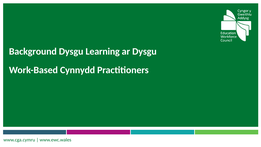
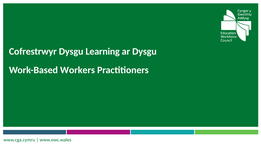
Background: Background -> Cofrestrwyr (33, 51)
Cynnydd: Cynnydd -> Workers (78, 70)
